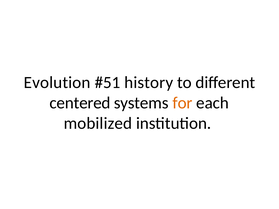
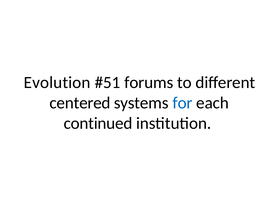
history: history -> forums (149, 83)
for colour: orange -> blue (182, 103)
mobilized: mobilized -> continued (98, 123)
